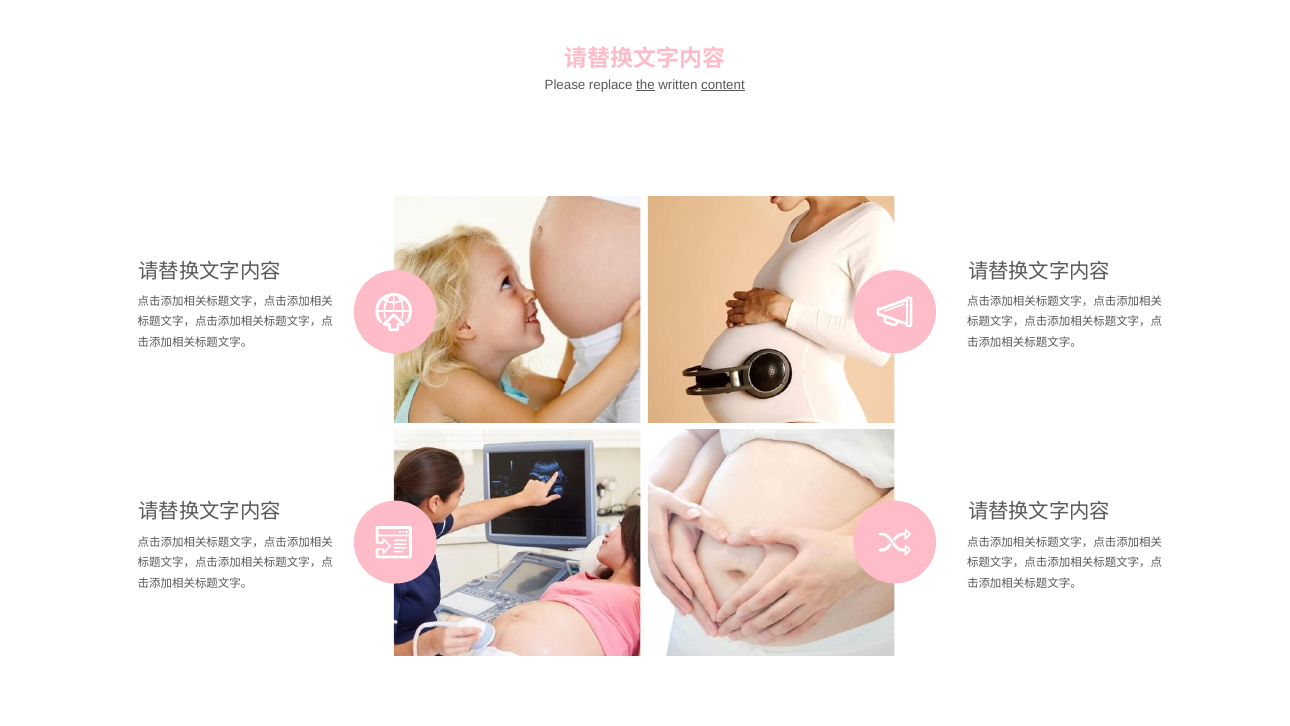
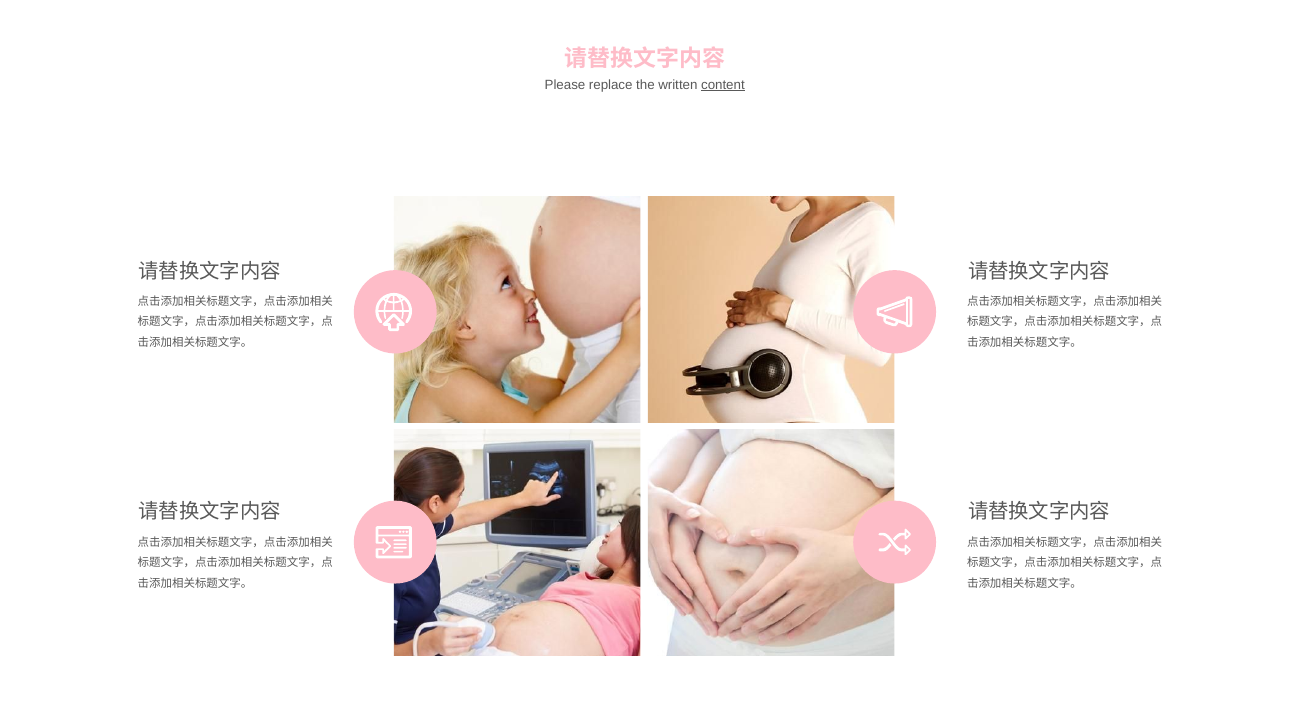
the underline: present -> none (645, 85)
